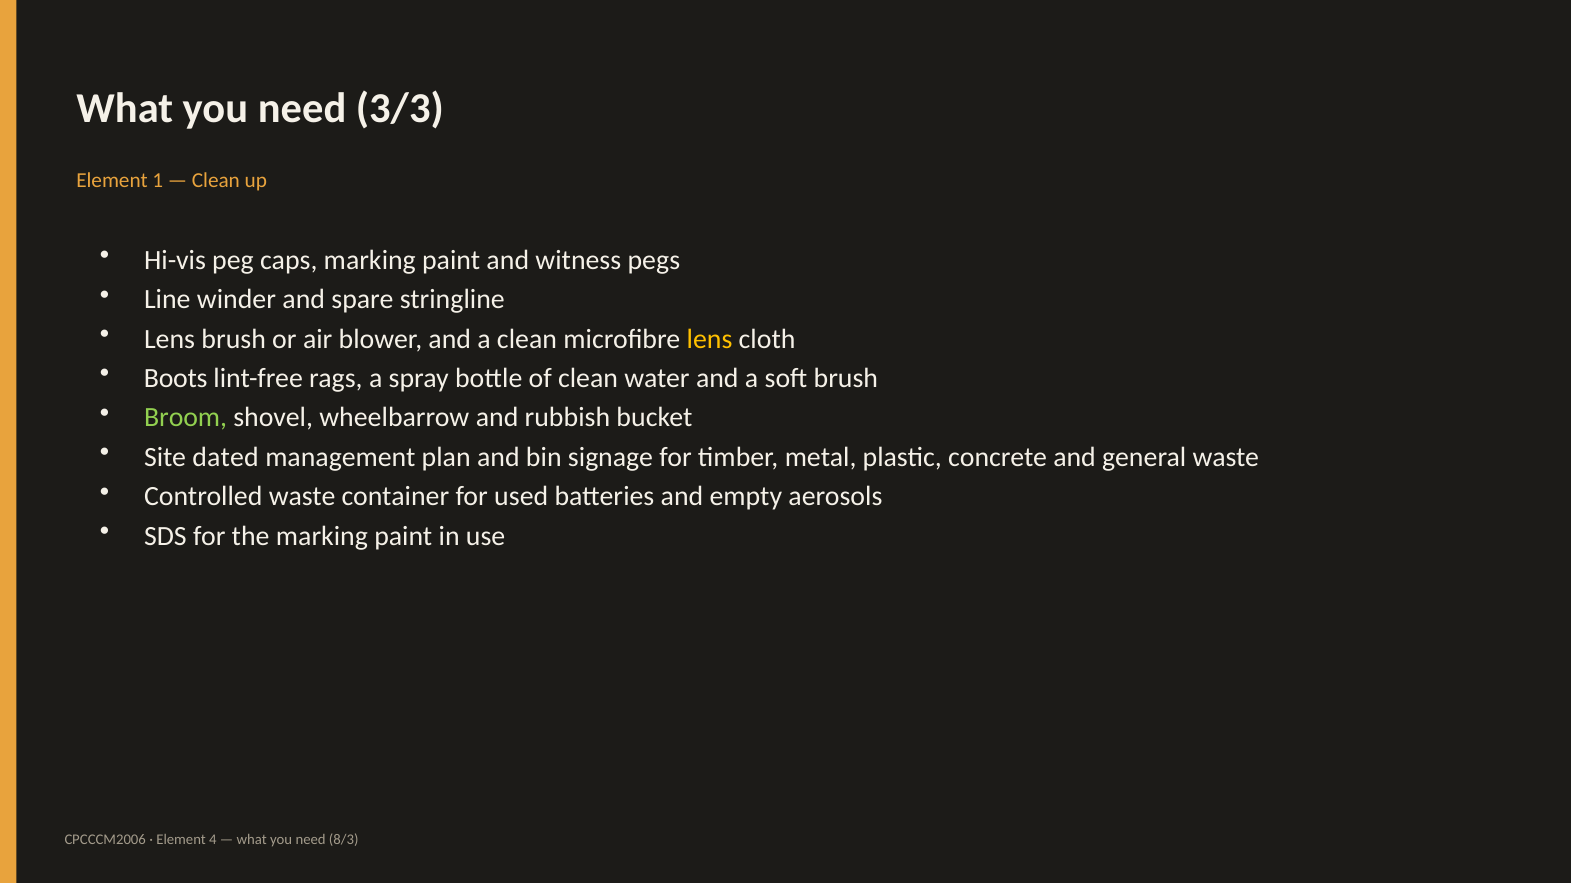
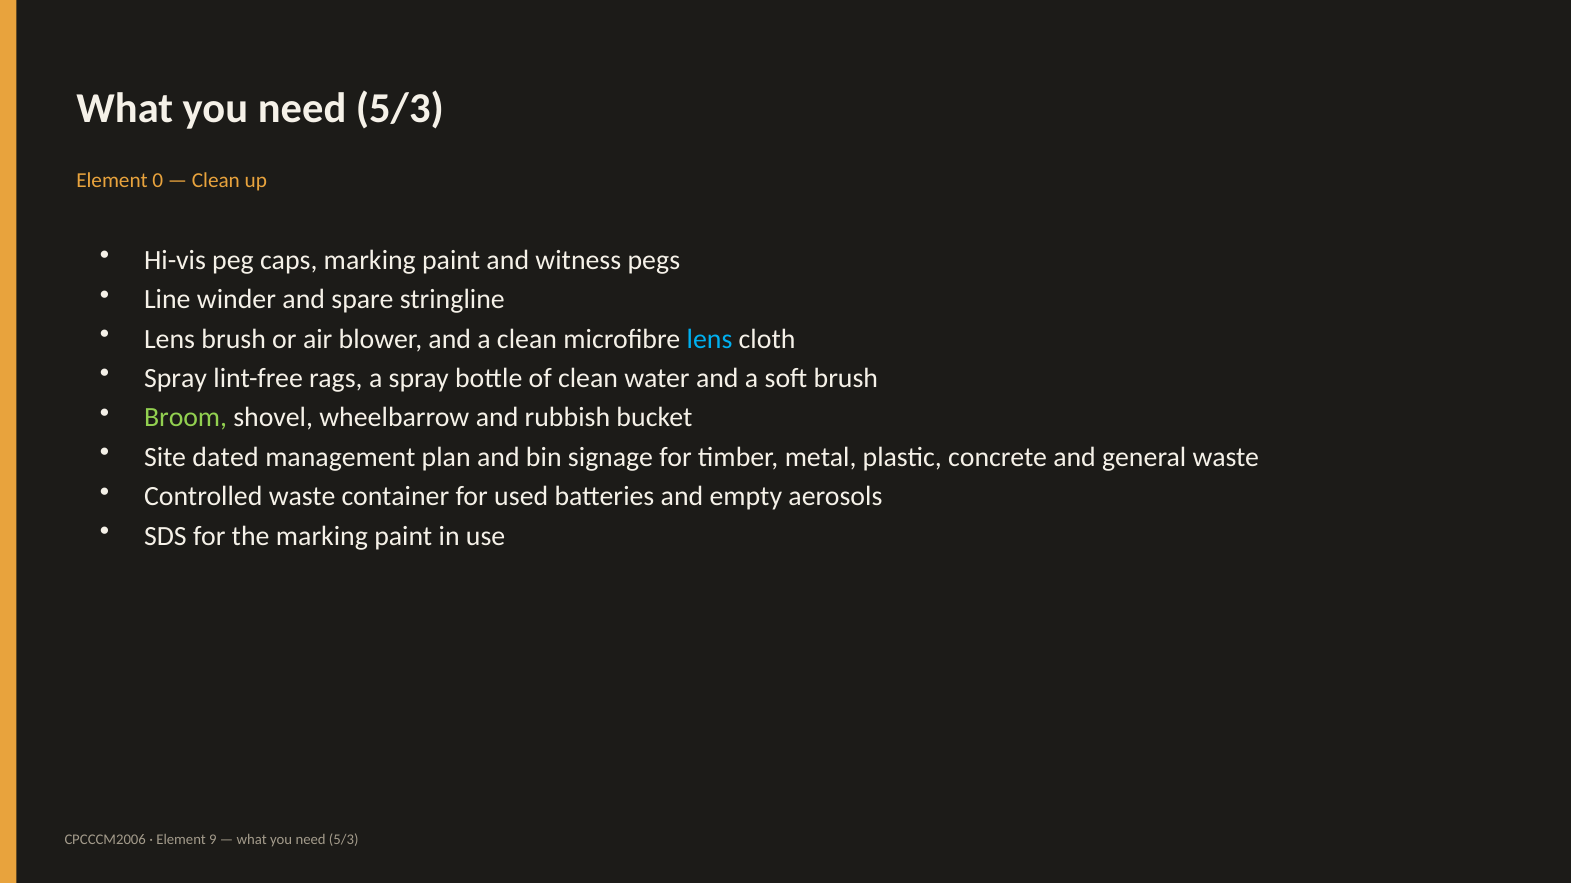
3/3: 3/3 -> 5/3 (400, 109)
1: 1 -> 0 (158, 181)
lens colour: yellow -> light blue (710, 339)
Boots: Boots -> Spray (176, 379)
4: 4 -> 9 (213, 840)
8/3: 8/3 -> 5/3 (344, 840)
